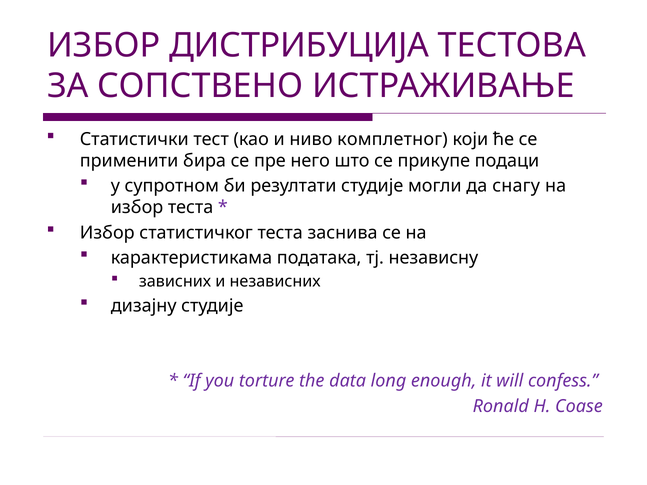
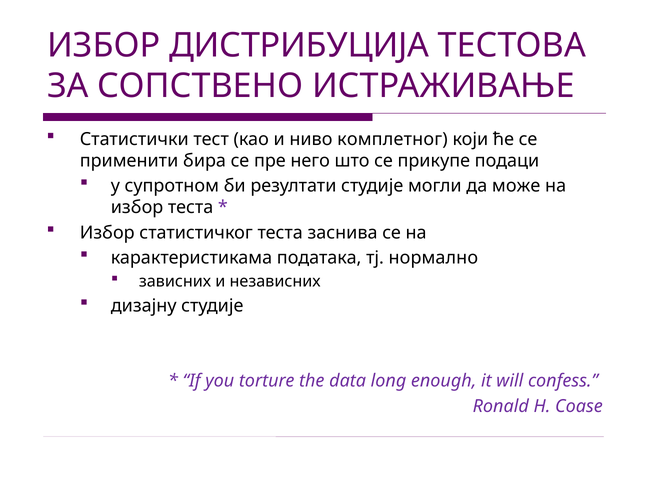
снагу: снагу -> може (516, 186)
независну: независну -> нормално (433, 258)
